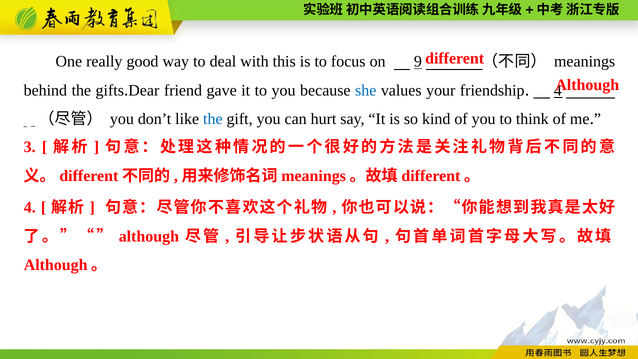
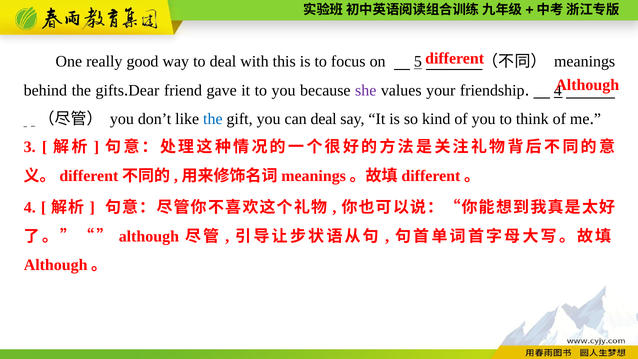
9: 9 -> 5 (418, 62)
she colour: blue -> purple (366, 90)
can hurt: hurt -> deal (324, 119)
